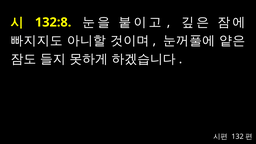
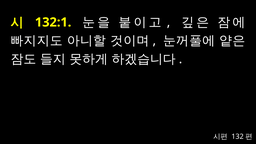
132:8: 132:8 -> 132:1 (53, 22)
